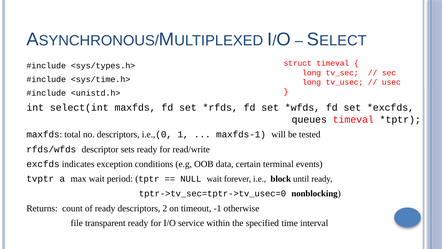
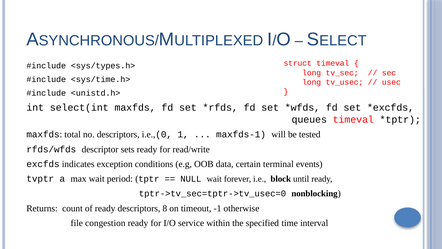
2: 2 -> 8 (165, 208)
transparent: transparent -> congestion (105, 223)
